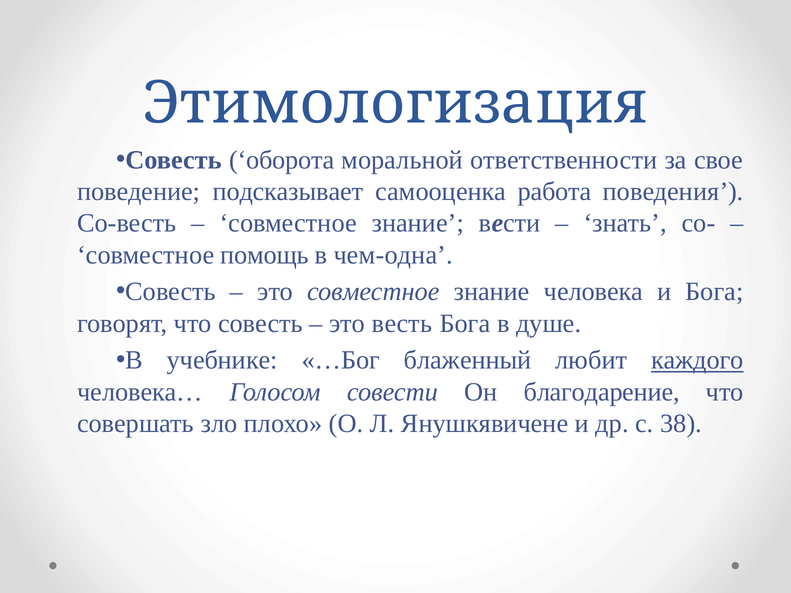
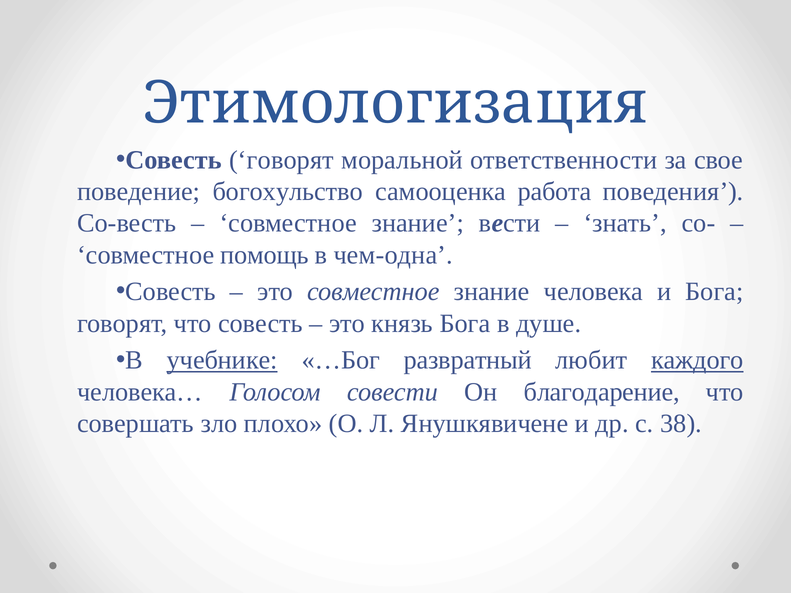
Совесть оборота: оборота -> говорят (282, 160)
подсказывает: подсказывает -> богохульство (288, 192)
весть: весть -> князь (402, 324)
учебнике underline: none -> present (222, 360)
блаженный: блаженный -> развратный (468, 360)
